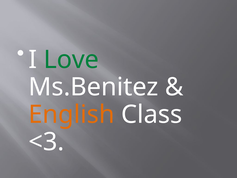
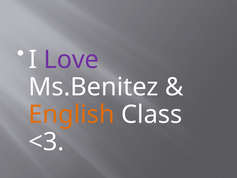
Love colour: green -> purple (71, 60)
